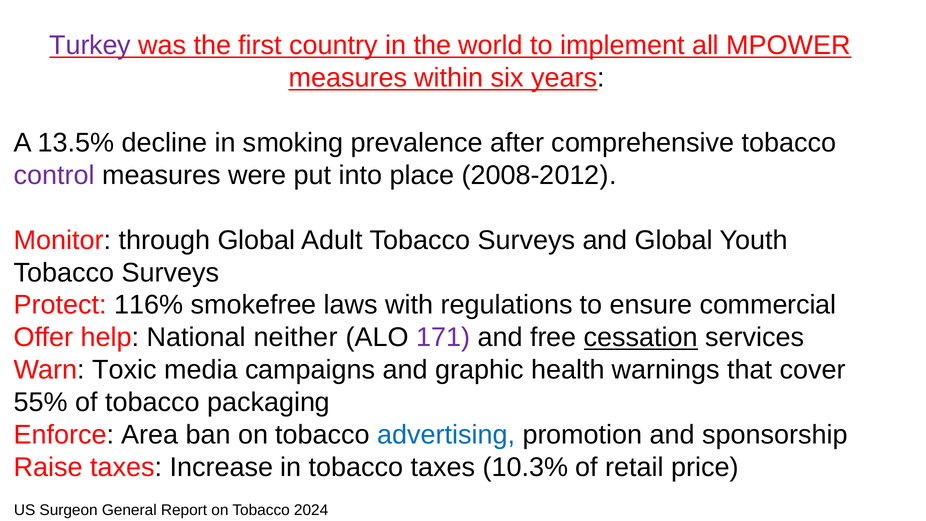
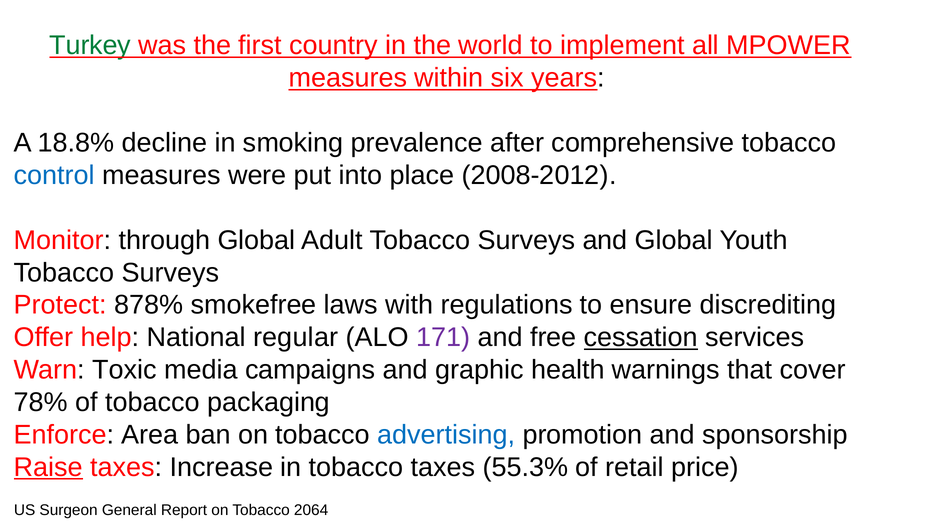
Turkey colour: purple -> green (90, 46)
13.5%: 13.5% -> 18.8% (76, 143)
control colour: purple -> blue (54, 175)
116%: 116% -> 878% (149, 305)
commercial: commercial -> discrediting (768, 305)
neither: neither -> regular (296, 337)
55%: 55% -> 78% (41, 402)
Raise underline: none -> present (48, 467)
10.3%: 10.3% -> 55.3% (525, 467)
2024: 2024 -> 2064 (311, 510)
